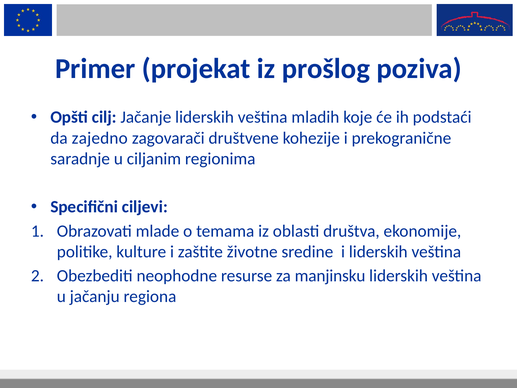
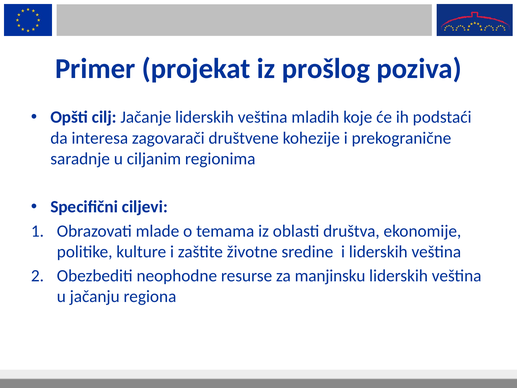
zajedno: zajedno -> interesa (100, 138)
